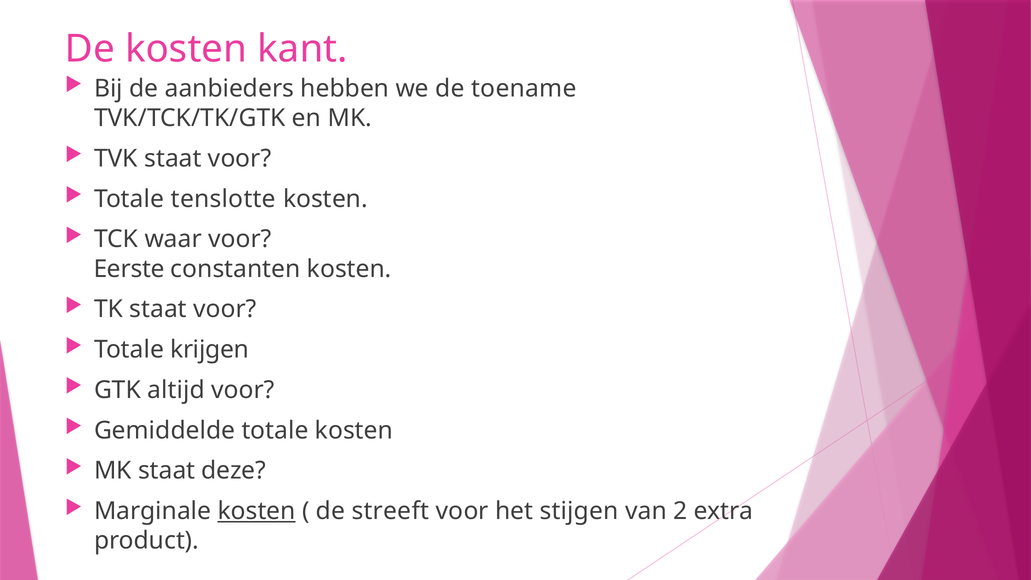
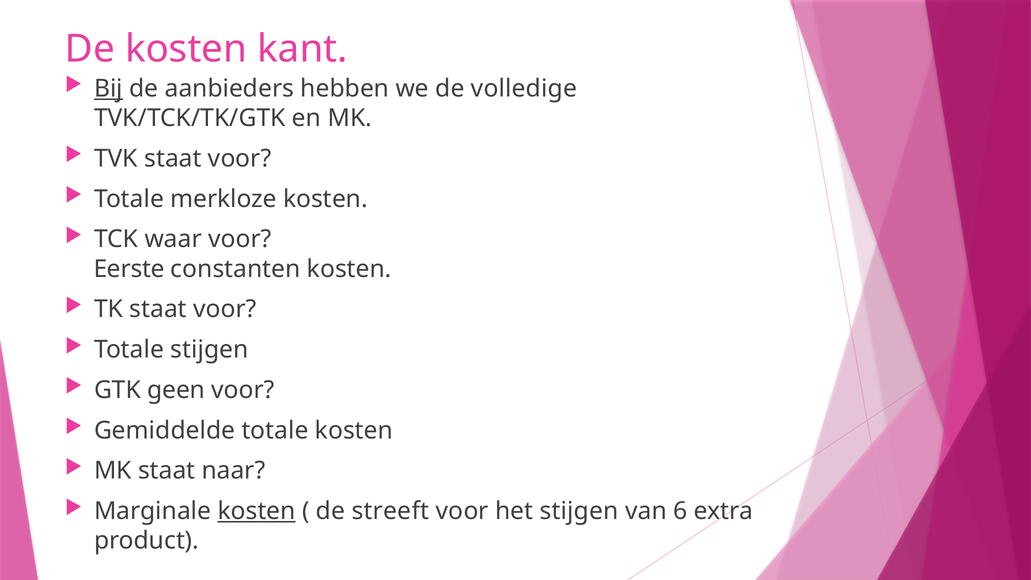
Bij underline: none -> present (108, 89)
toename: toename -> volledige (524, 89)
tenslotte: tenslotte -> merkloze (224, 199)
Totale krijgen: krijgen -> stijgen (209, 350)
altijd: altijd -> geen (176, 390)
deze: deze -> naar (234, 471)
2: 2 -> 6 (681, 511)
